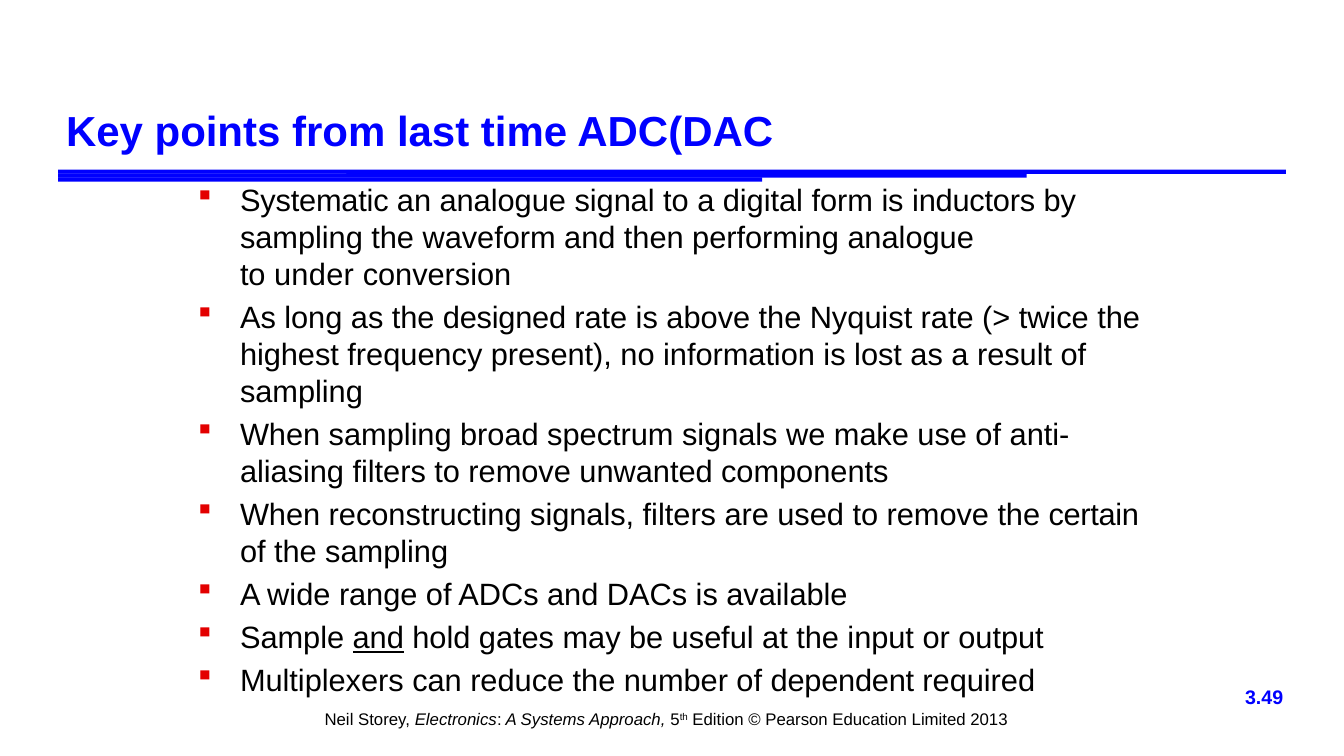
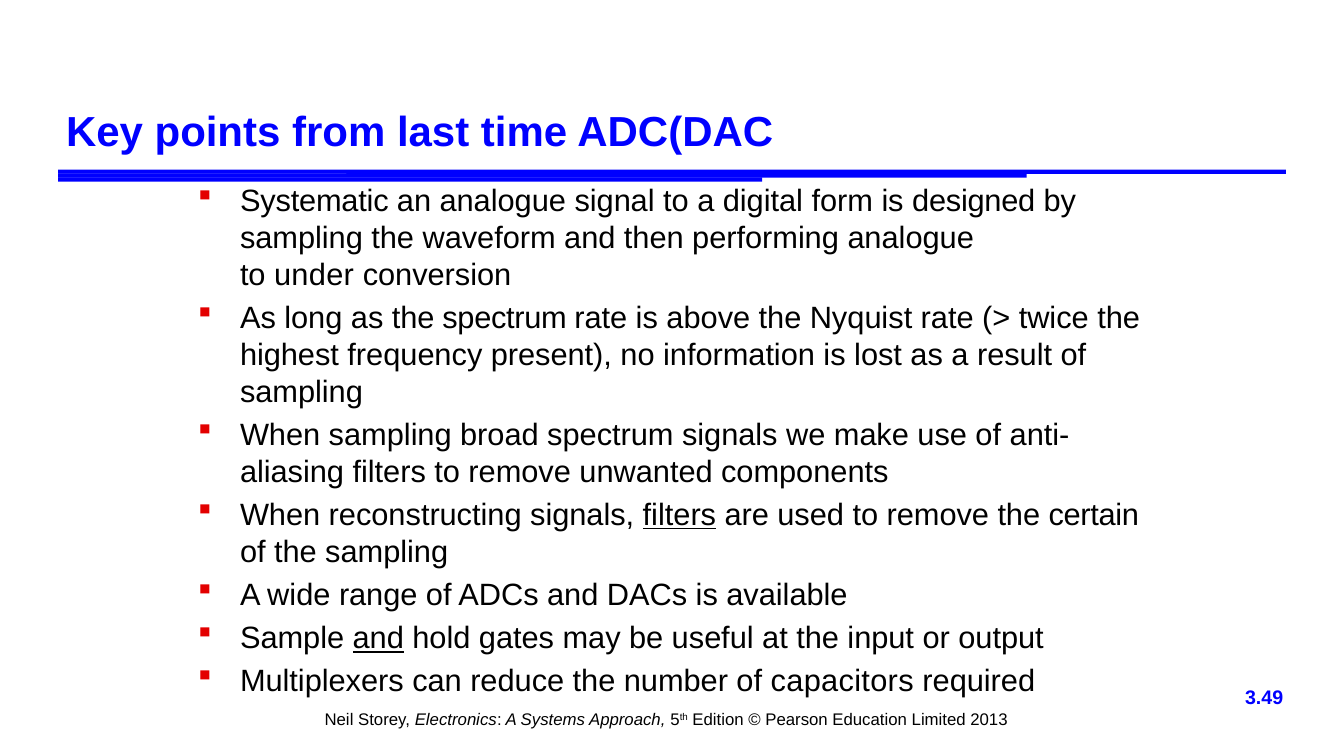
inductors: inductors -> designed (974, 201)
the designed: designed -> spectrum (505, 318)
filters underline: none -> present (679, 515)
dependent: dependent -> capacitors (842, 681)
